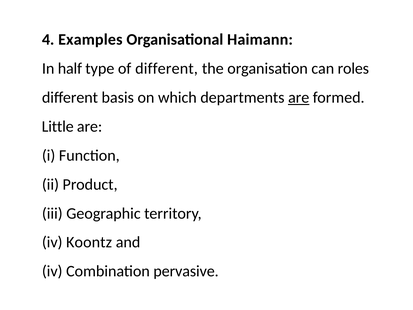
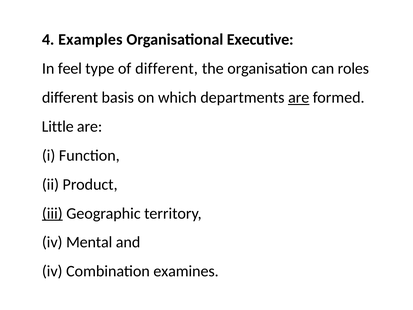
Haimann: Haimann -> Executive (260, 40)
half: half -> feel (70, 69)
iii underline: none -> present (52, 213)
Koontz: Koontz -> Mental (89, 242)
pervasive: pervasive -> examines (186, 271)
